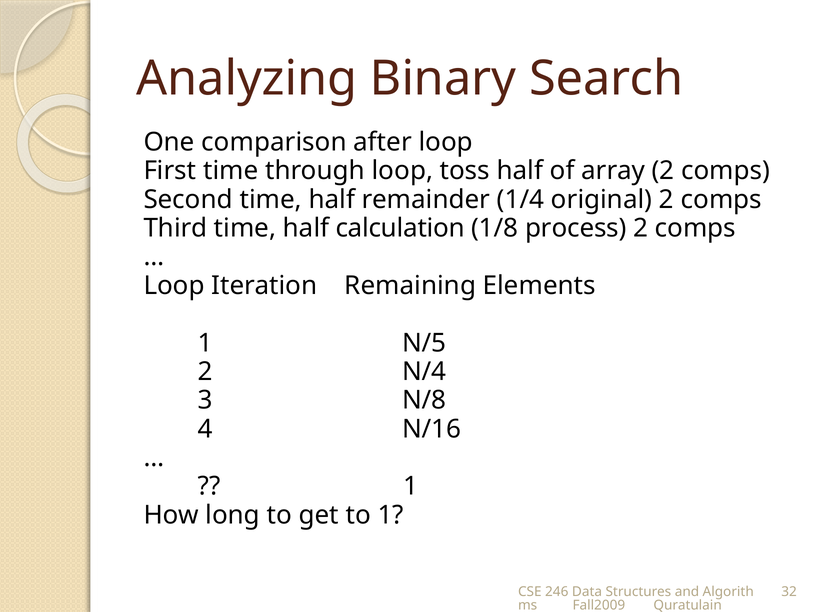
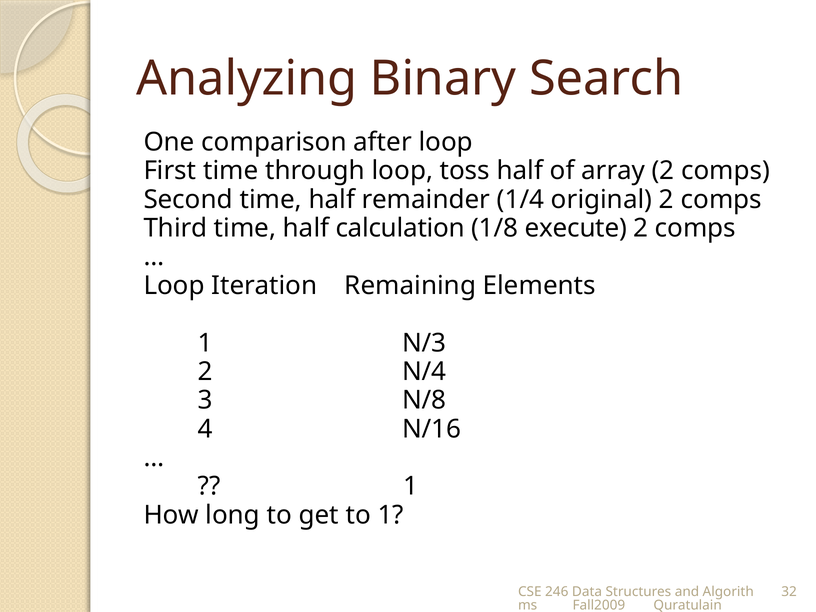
process: process -> execute (576, 228)
N/5: N/5 -> N/3 (424, 343)
